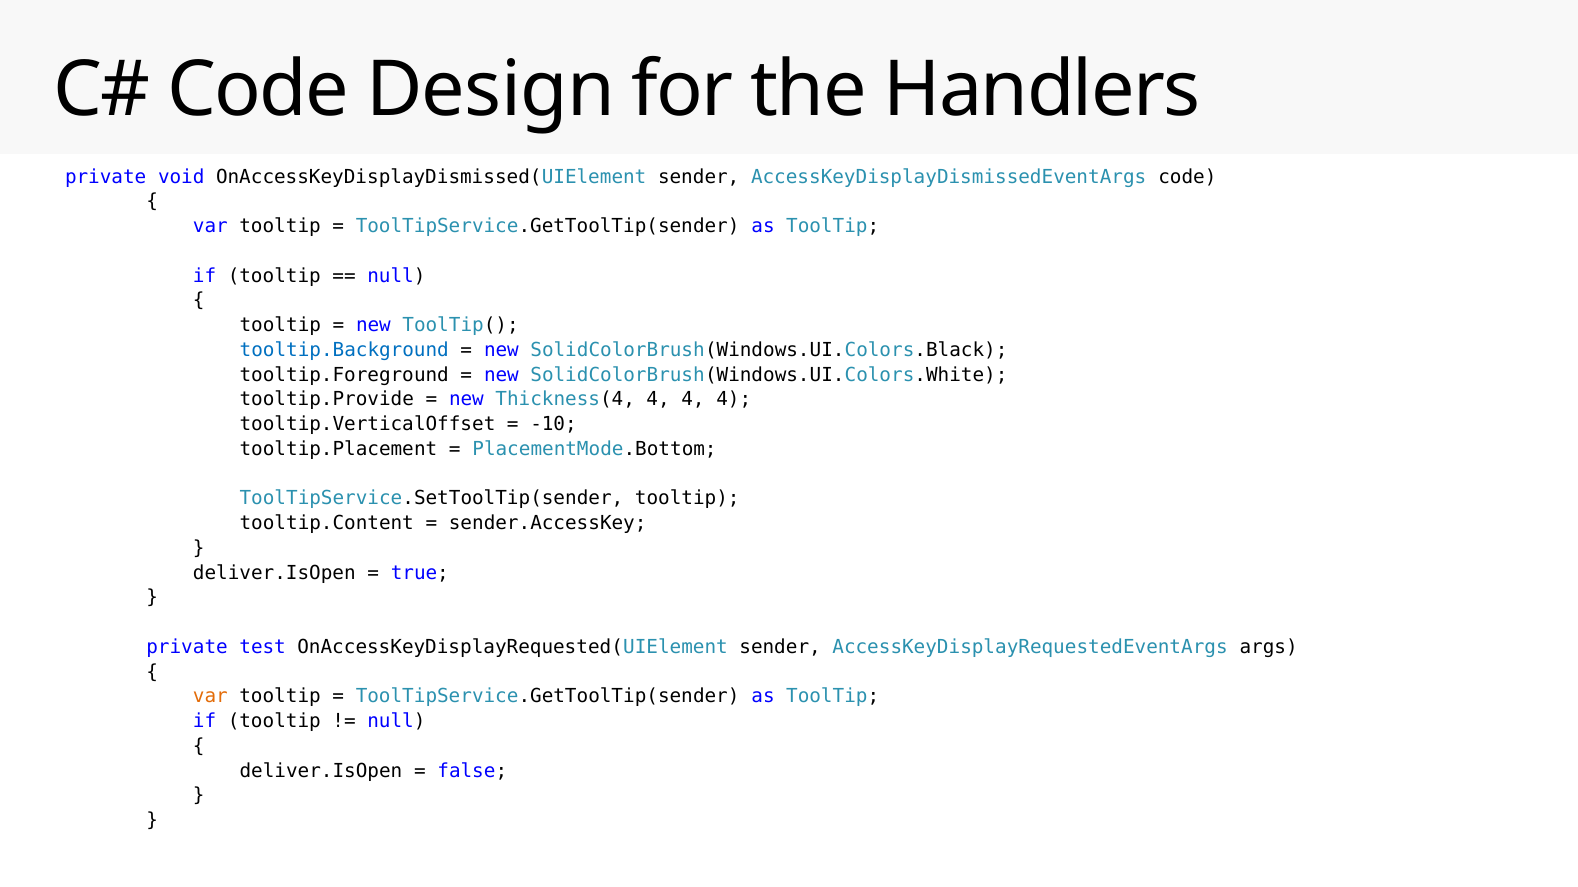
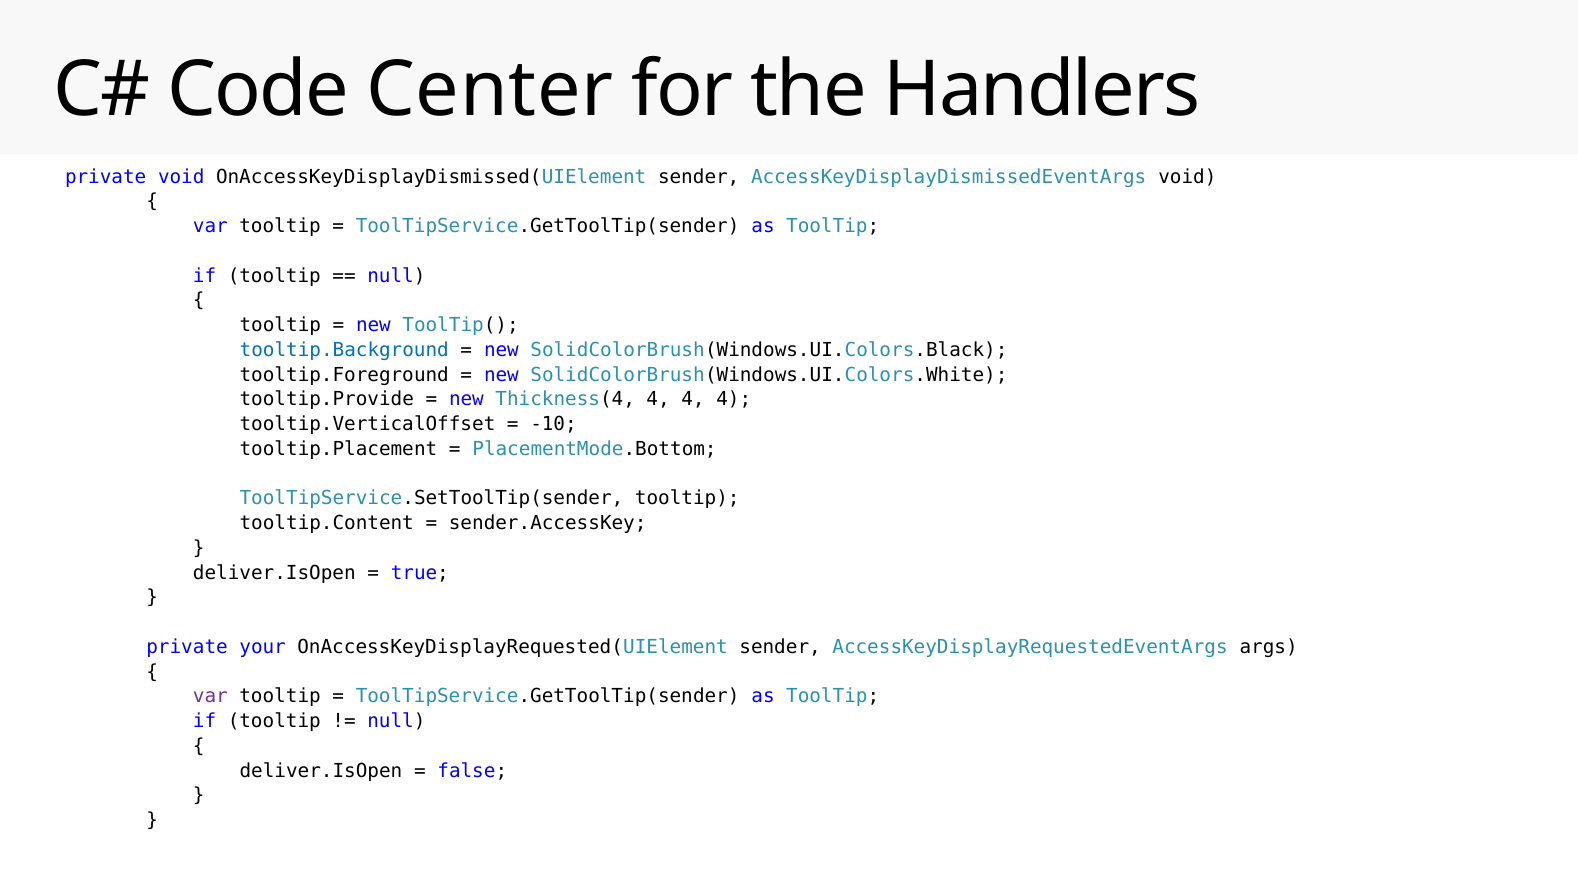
Design: Design -> Center (490, 90)
AccessKeyDisplayDismissedEventArgs code: code -> void (1187, 177)
test: test -> your (263, 647)
var colour: orange -> purple (210, 697)
